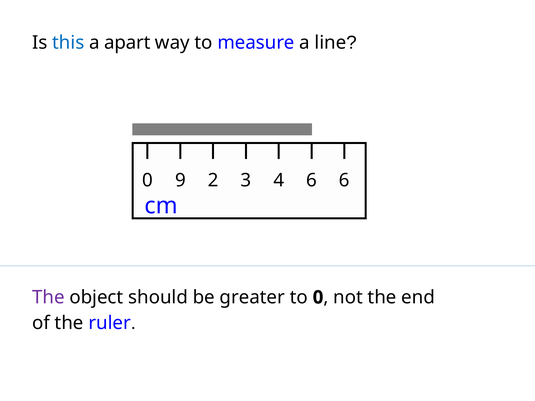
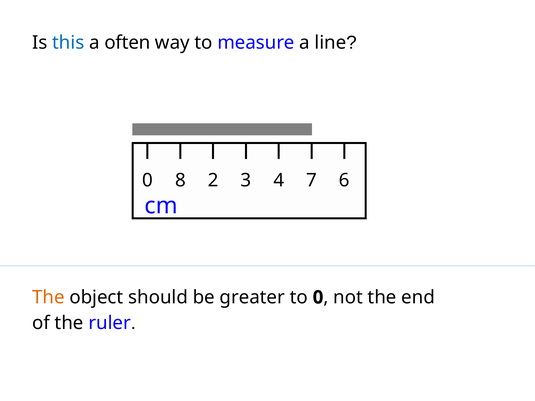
apart: apart -> often (127, 43)
9: 9 -> 8 (180, 181)
4 6: 6 -> 7 (311, 181)
The colour: purple -> orange (48, 298)
